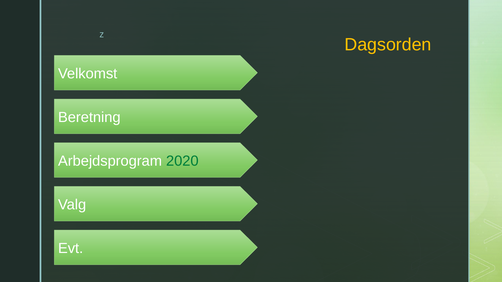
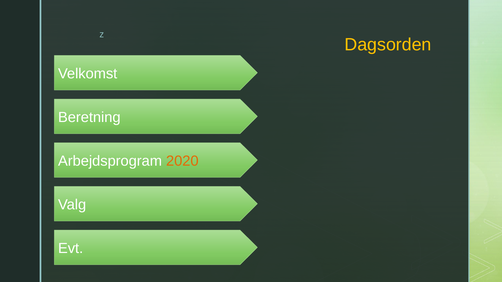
2020 colour: green -> orange (182, 161)
